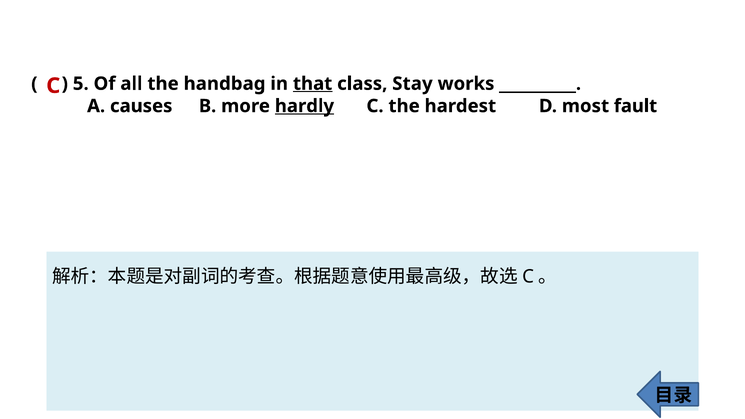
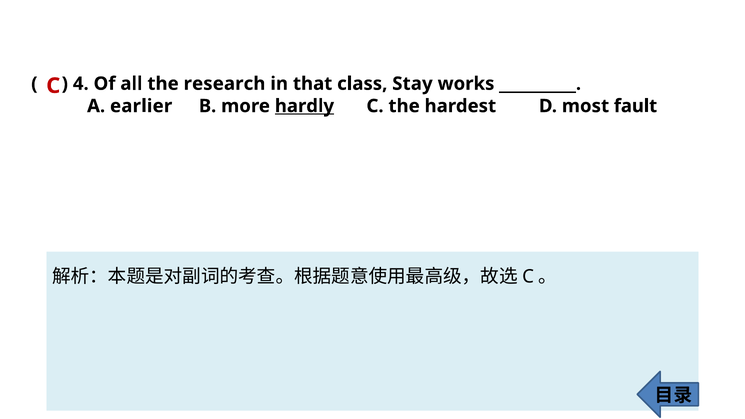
5: 5 -> 4 (81, 84)
handbag: handbag -> research (225, 84)
that underline: present -> none (313, 84)
causes: causes -> earlier (141, 106)
